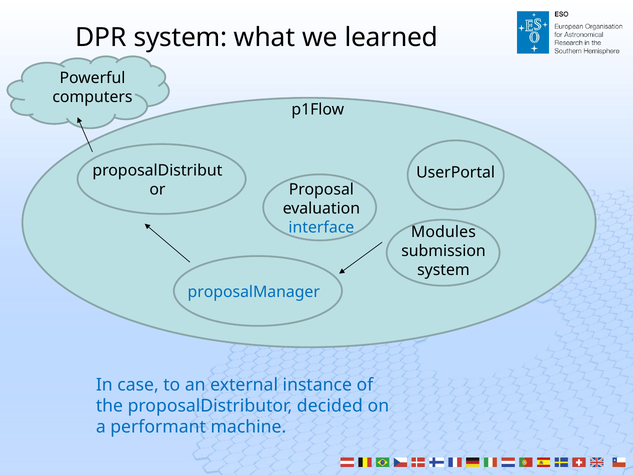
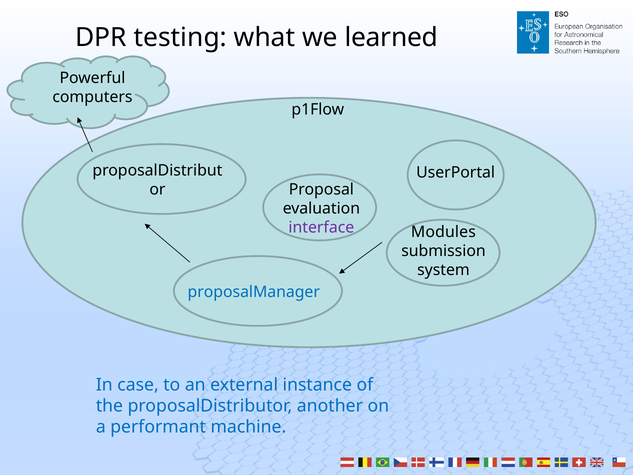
DPR system: system -> testing (180, 37)
interface colour: blue -> purple (321, 227)
decided: decided -> another (330, 406)
